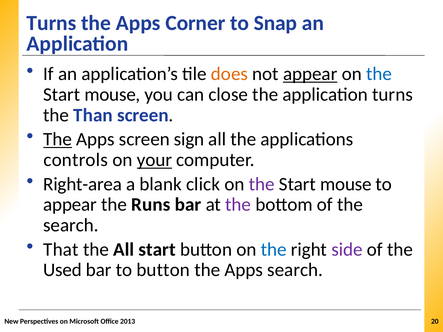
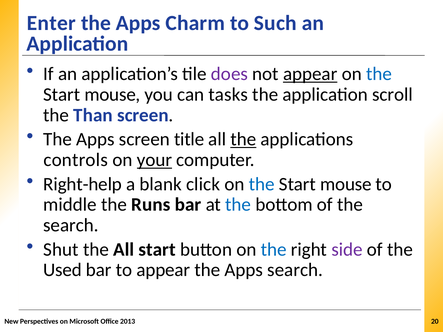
Turns: Turns -> Enter (51, 23)
Corner: Corner -> Charm (195, 23)
Snap: Snap -> Such (275, 23)
does colour: orange -> purple (229, 74)
close: close -> tasks (228, 95)
application turns: turns -> scroll (393, 95)
The underline: present -> none (58, 139)
sign: sign -> title (189, 139)
the underline: none -> present (243, 139)
Right-area: Right-area -> Right-help (83, 184)
the colour: purple -> blue (262, 184)
appear: appear -> middle (70, 205)
the colour: purple -> blue (238, 205)
That: That -> Shut (61, 250)
to button: button -> appear (163, 270)
